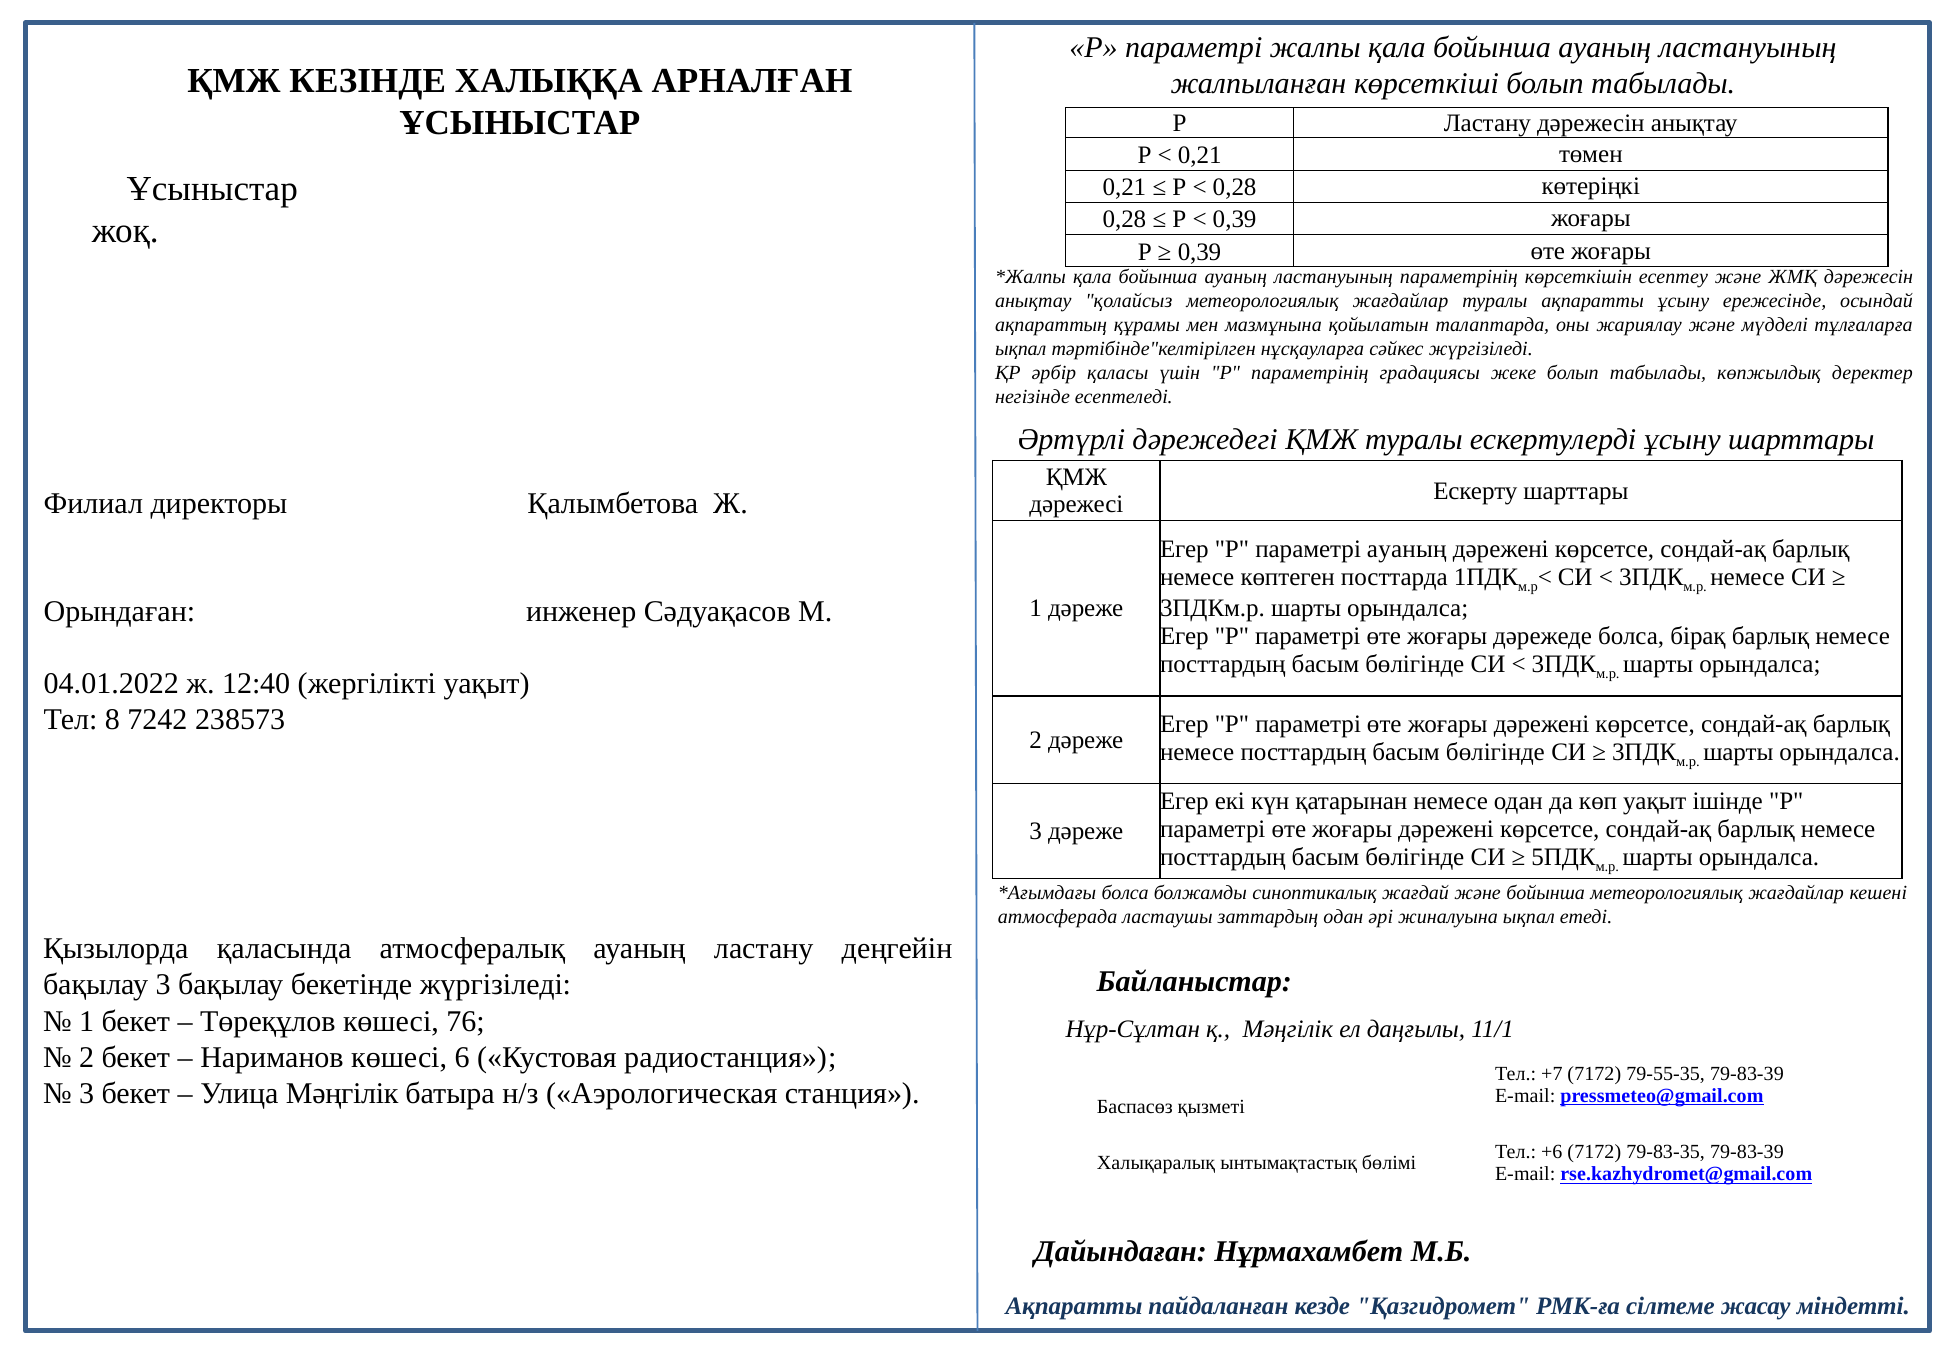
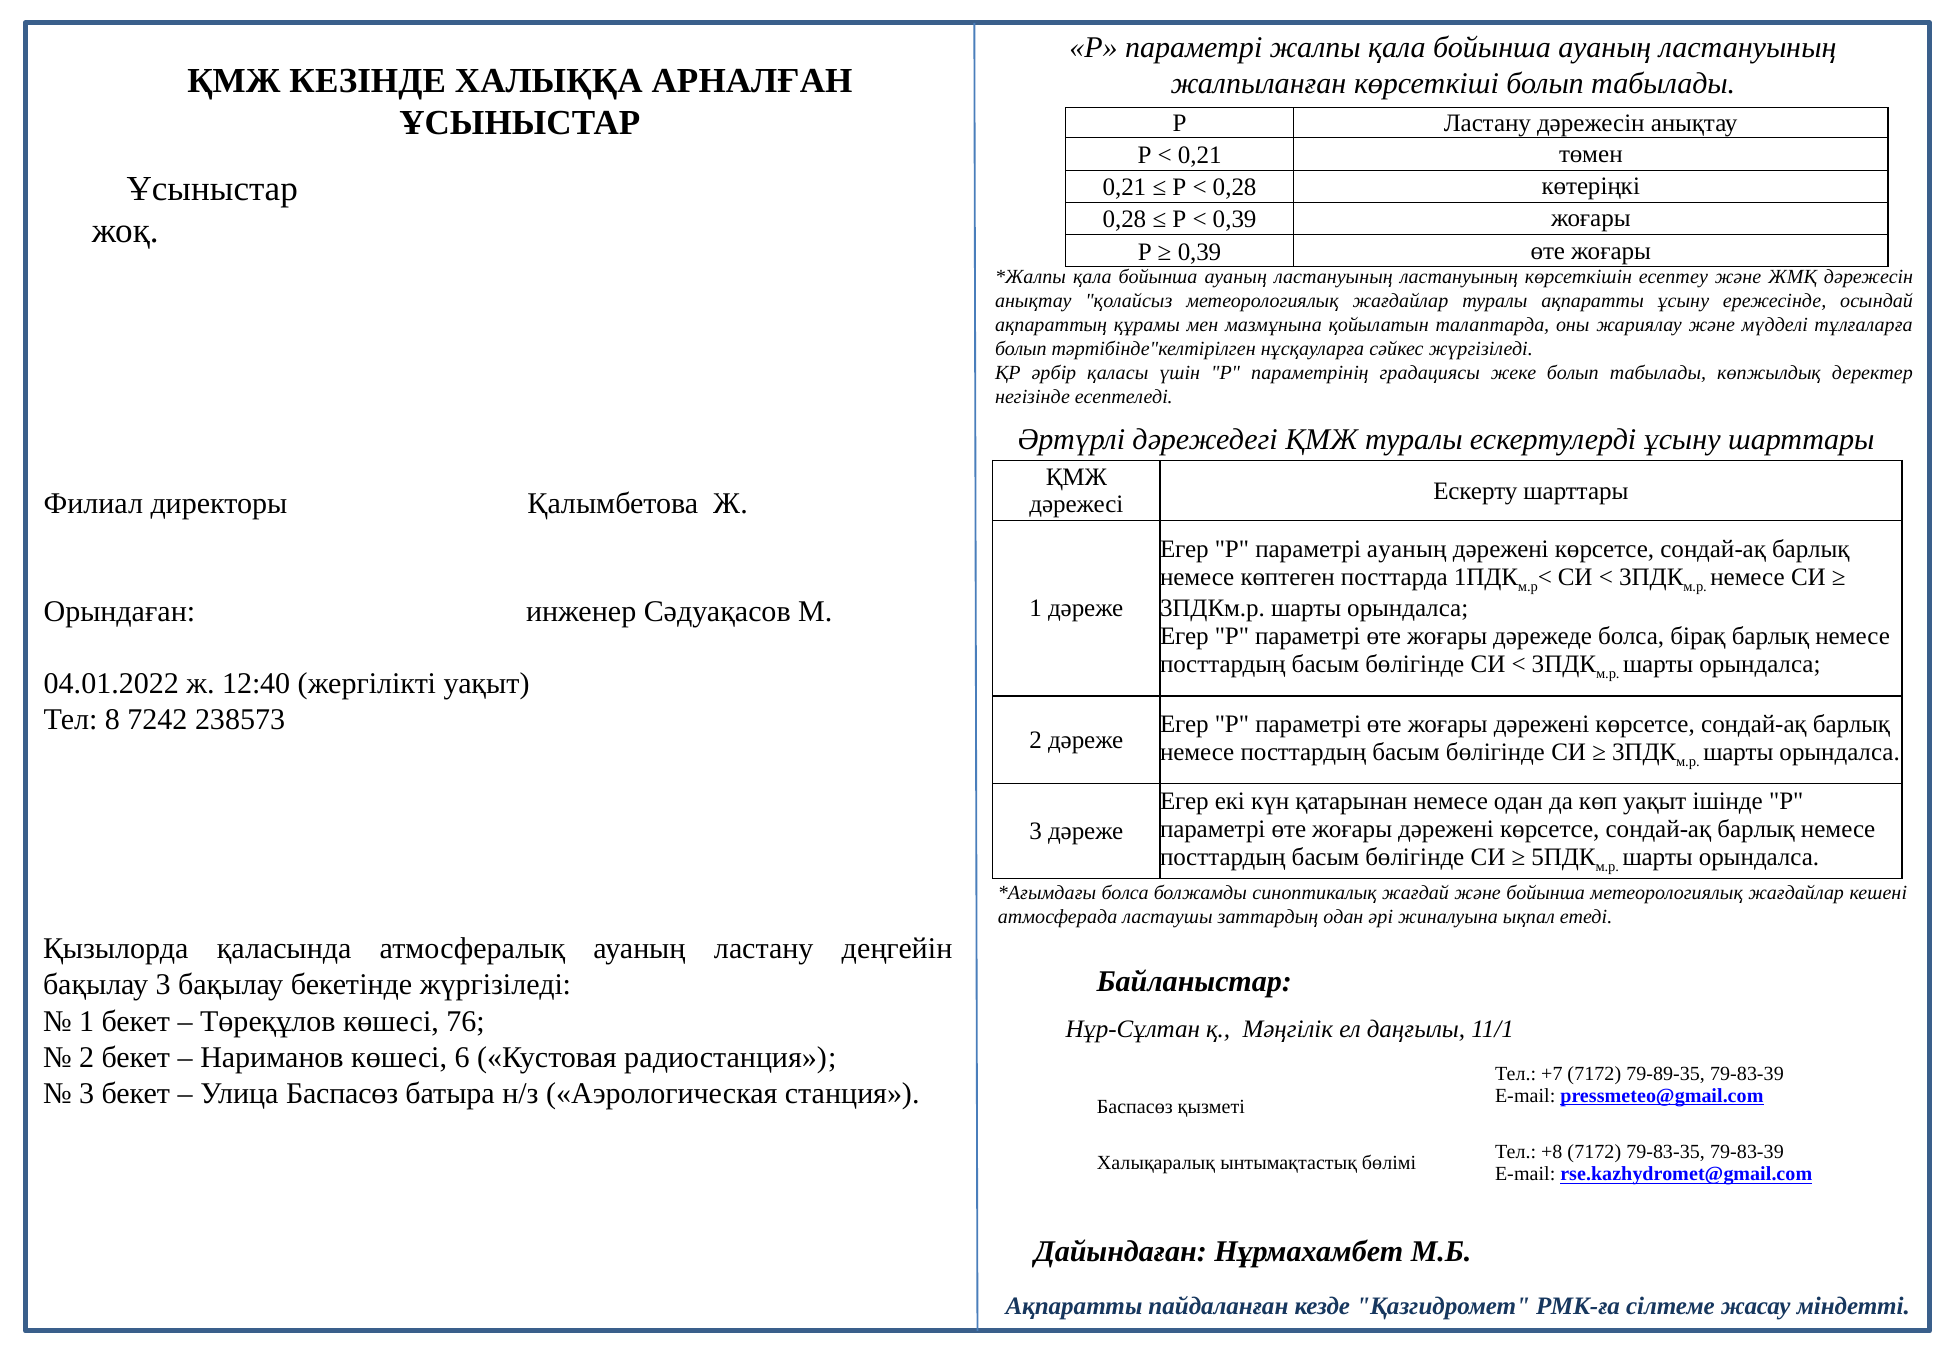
ластануының параметрінің: параметрінің -> ластануының (1459, 277)
ықпал: ықпал -> болып (1021, 349)
79-55-35: 79-55-35 -> 79-89-35 (1666, 1073)
Улица Мәңгілік: Мәңгілік -> Баспасөз (342, 1093)
+6: +6 -> +8 (1552, 1152)
